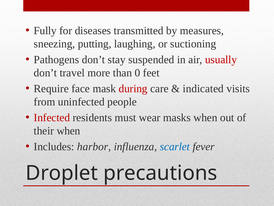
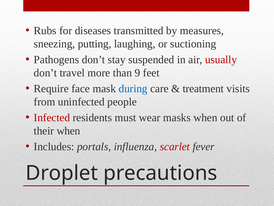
Fully: Fully -> Rubs (45, 31)
0: 0 -> 9 (137, 73)
during colour: red -> blue (133, 88)
indicated: indicated -> treatment (203, 88)
harbor: harbor -> portals (94, 146)
scarlet colour: blue -> red (175, 146)
